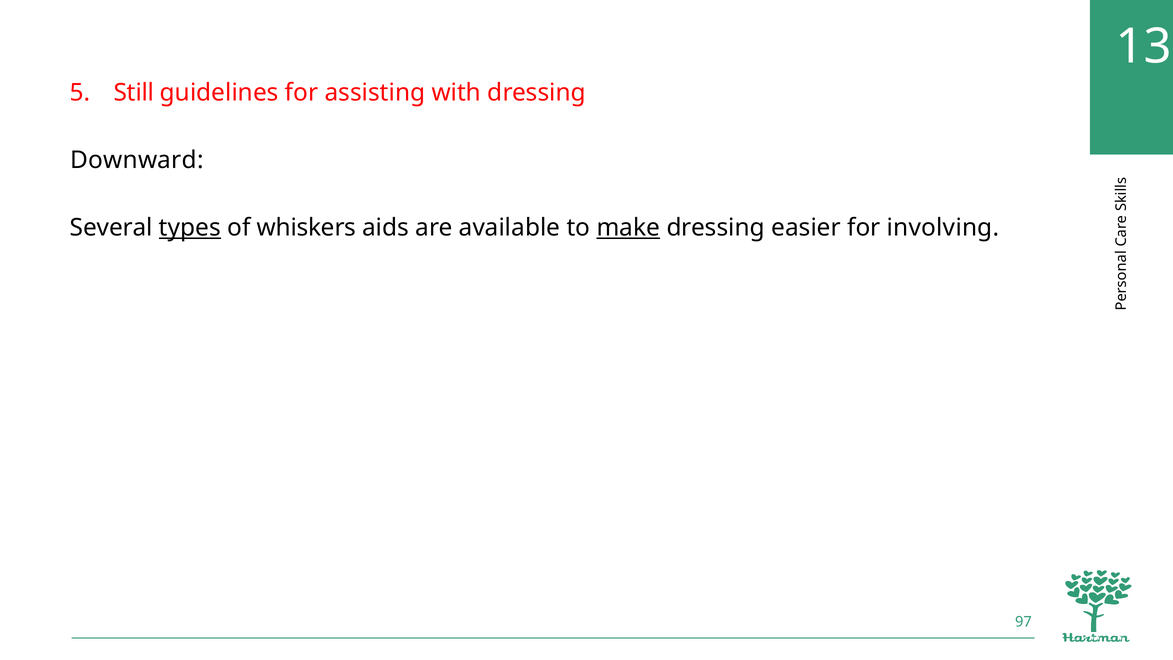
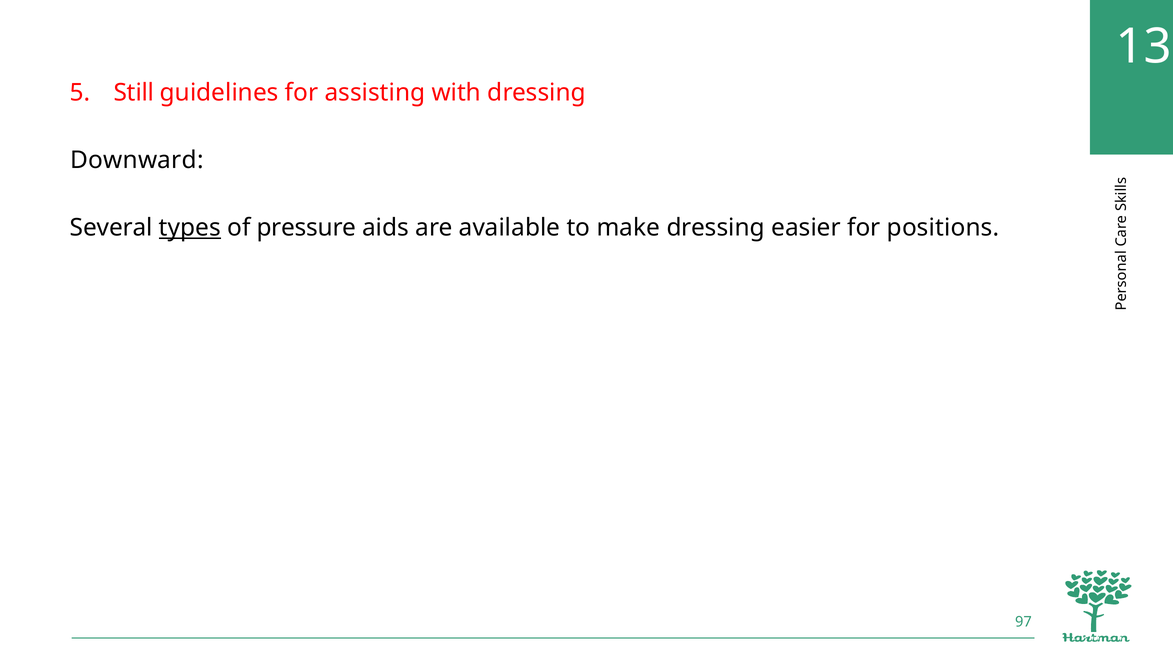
whiskers: whiskers -> pressure (306, 227)
make underline: present -> none (628, 227)
involving: involving -> positions (943, 227)
